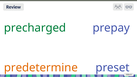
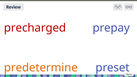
precharged colour: green -> red (35, 28)
